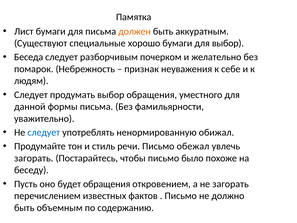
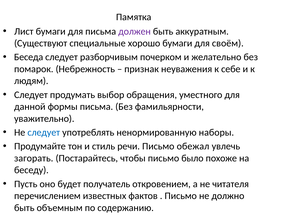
должен colour: orange -> purple (135, 31)
для выбор: выбор -> своём (228, 43)
обижал: обижал -> наборы (216, 132)
будет обращения: обращения -> получатель (107, 184)
не загорать: загорать -> читателя (231, 184)
